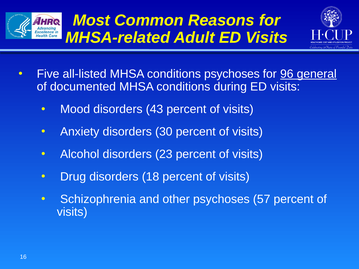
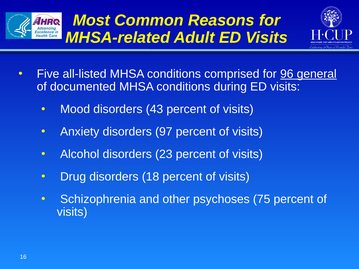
conditions psychoses: psychoses -> comprised (232, 74)
30: 30 -> 97 (164, 132)
57: 57 -> 75 (262, 199)
